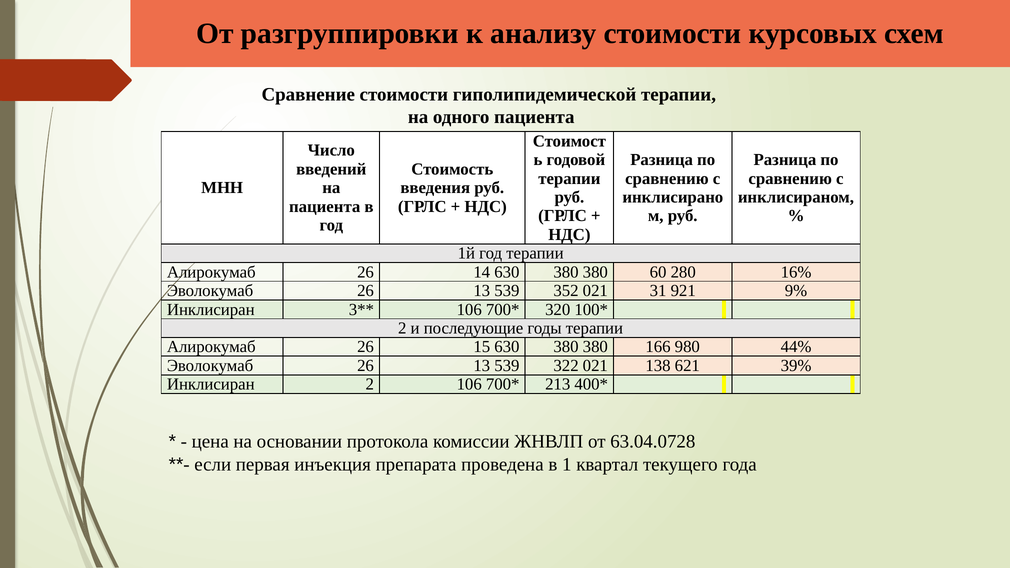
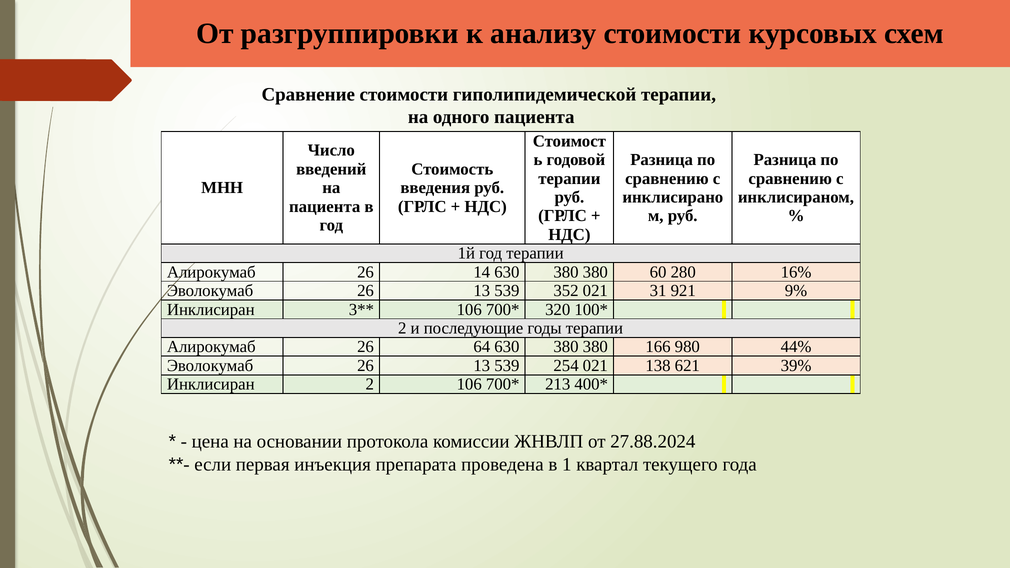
15: 15 -> 64 (482, 347)
322: 322 -> 254 (566, 366)
63.04.0728: 63.04.0728 -> 27.88.2024 (653, 442)
